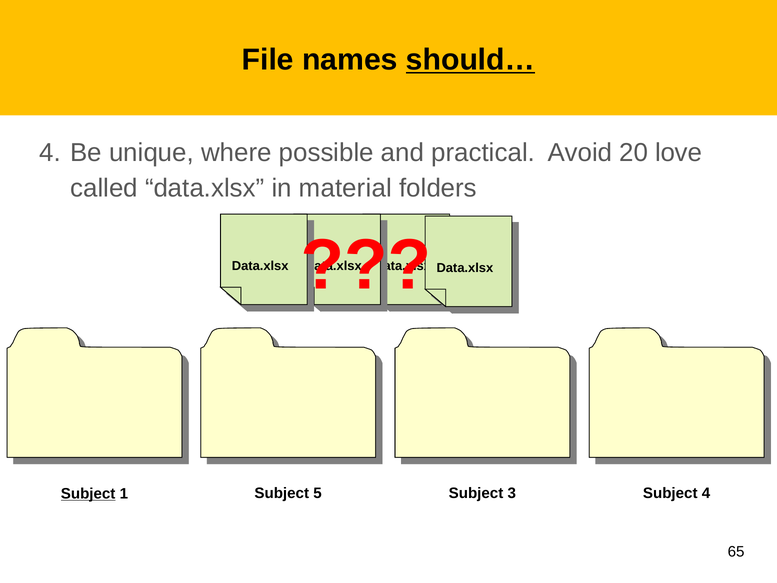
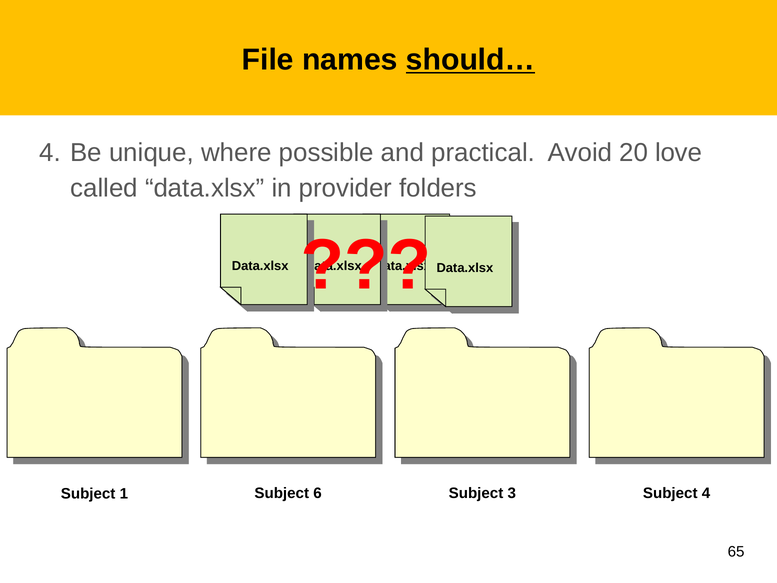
material: material -> provider (346, 188)
Subject underline: present -> none (88, 494)
5: 5 -> 6 (317, 493)
